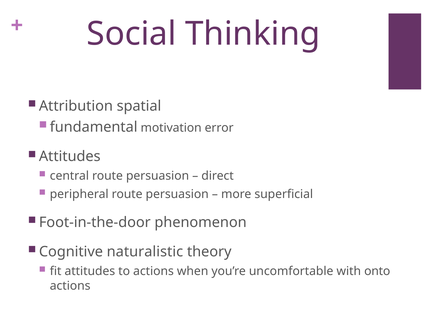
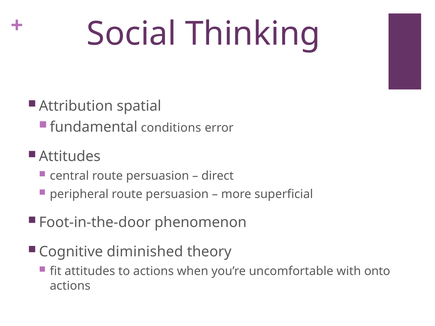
motivation: motivation -> conditions (171, 128)
naturalistic: naturalistic -> diminished (145, 252)
